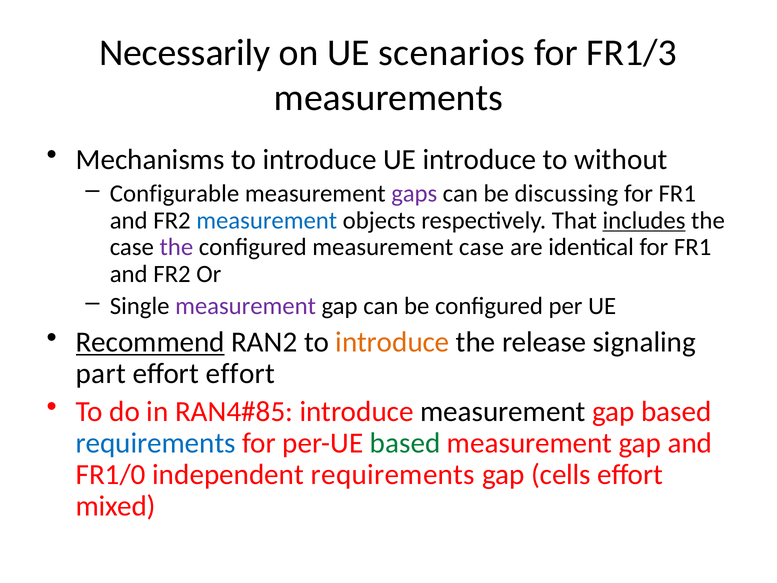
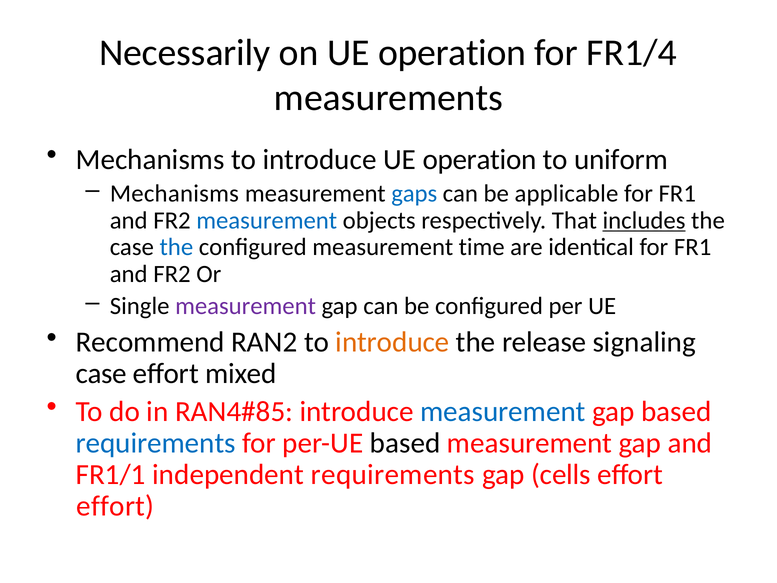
on UE scenarios: scenarios -> operation (452, 53)
FR1/3: FR1/3 -> FR1/4 (632, 53)
introduce UE introduce: introduce -> operation (480, 159)
without: without -> uniform (621, 159)
Configurable: Configurable -> Mechanisms (174, 193)
gaps colour: purple -> blue (414, 193)
discussing: discussing -> applicable (566, 193)
the colour: purple -> blue (176, 247)
measurement case: case -> time (482, 247)
Recommend underline: present -> none (150, 342)
part: part -> case (101, 373)
effort effort: effort -> mixed (241, 373)
measurement colour: black -> blue (503, 411)
based colour: green -> black (405, 443)
FR1/0: FR1/0 -> FR1/1 (111, 474)
mixed: mixed -> effort (115, 506)
